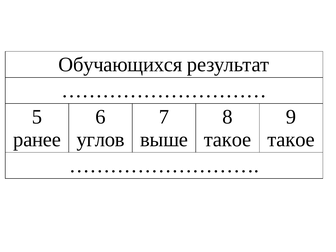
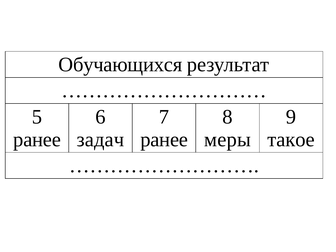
углов: углов -> задач (100, 140)
выше: выше -> ранее (164, 140)
такое: такое -> меры (227, 140)
